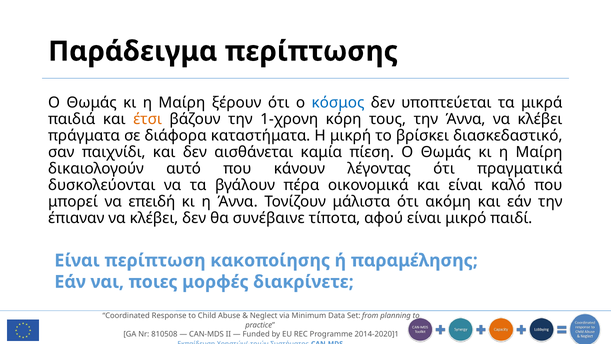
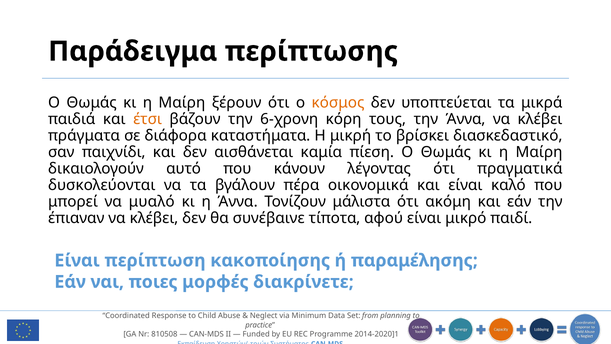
κόσμος colour: blue -> orange (338, 103)
1-χρονη: 1-χρονη -> 6-χρονη (289, 119)
επειδή: επειδή -> μυαλό (152, 202)
